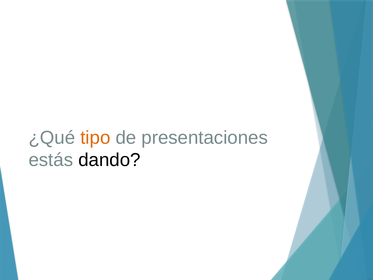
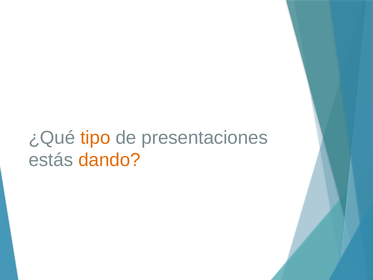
dando colour: black -> orange (109, 160)
